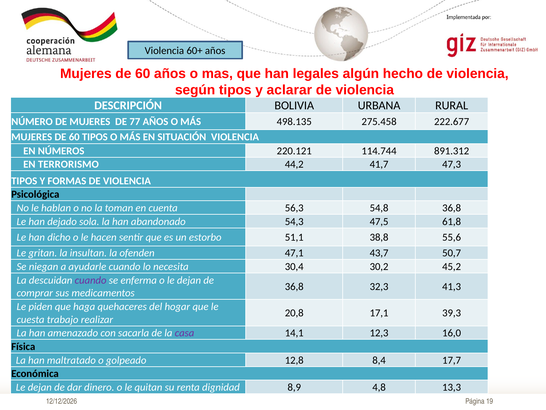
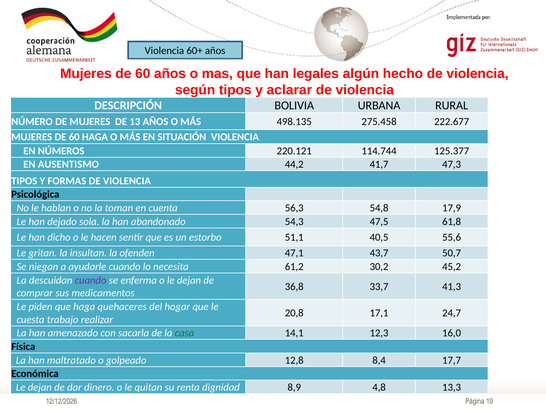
77: 77 -> 13 (135, 122)
60 TIPOS: TIPOS -> HAGA (95, 137)
891.312: 891.312 -> 125.377 (452, 151)
TERRORISMO: TERRORISMO -> AUSENTISMO (68, 164)
54,8 36,8: 36,8 -> 17,9 (452, 208)
38,8: 38,8 -> 40,5 (379, 237)
30,4: 30,4 -> 61,2 (294, 266)
32,3: 32,3 -> 33,7 (379, 286)
39,3: 39,3 -> 24,7 (452, 313)
casa colour: purple -> green (185, 333)
